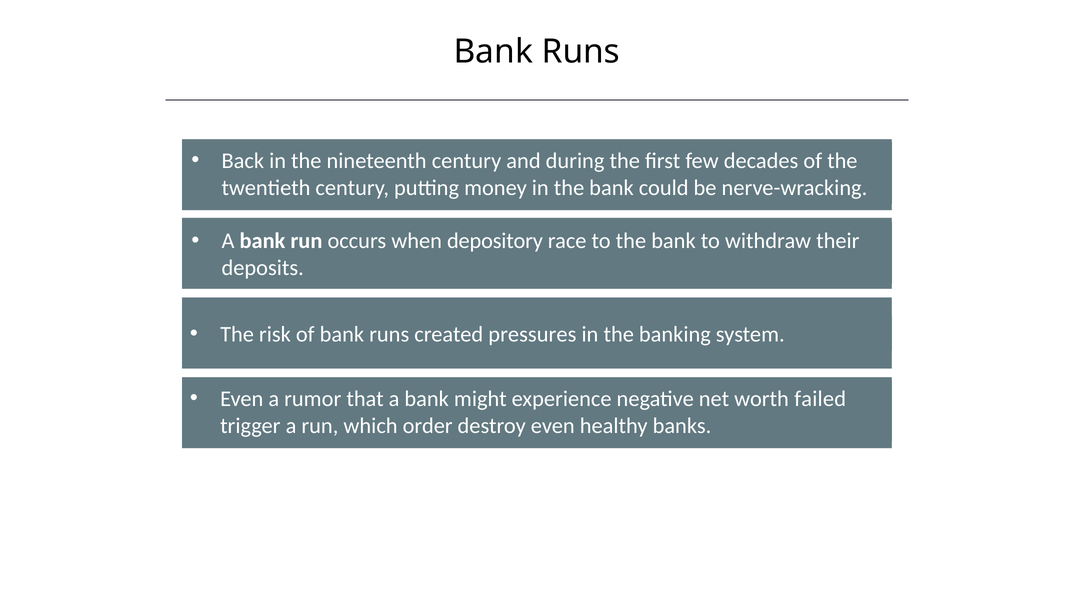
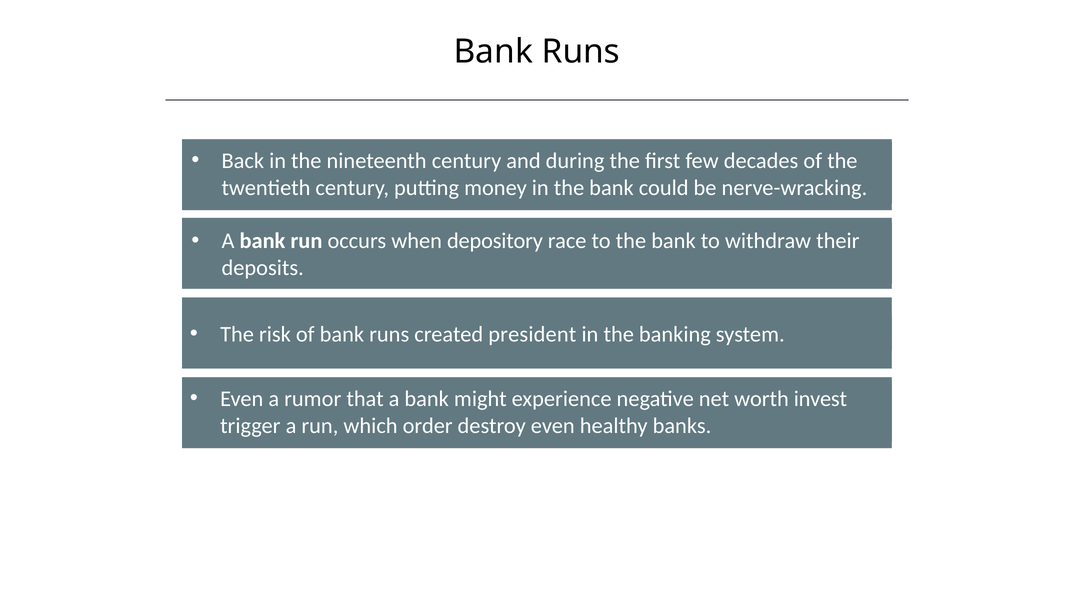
pressures: pressures -> president (532, 334)
failed: failed -> invest (820, 399)
